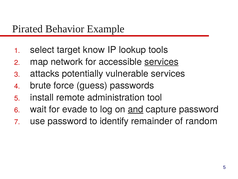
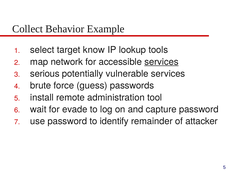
Pirated: Pirated -> Collect (28, 29)
attacks: attacks -> serious (45, 73)
and underline: present -> none (136, 109)
random: random -> attacker (202, 121)
